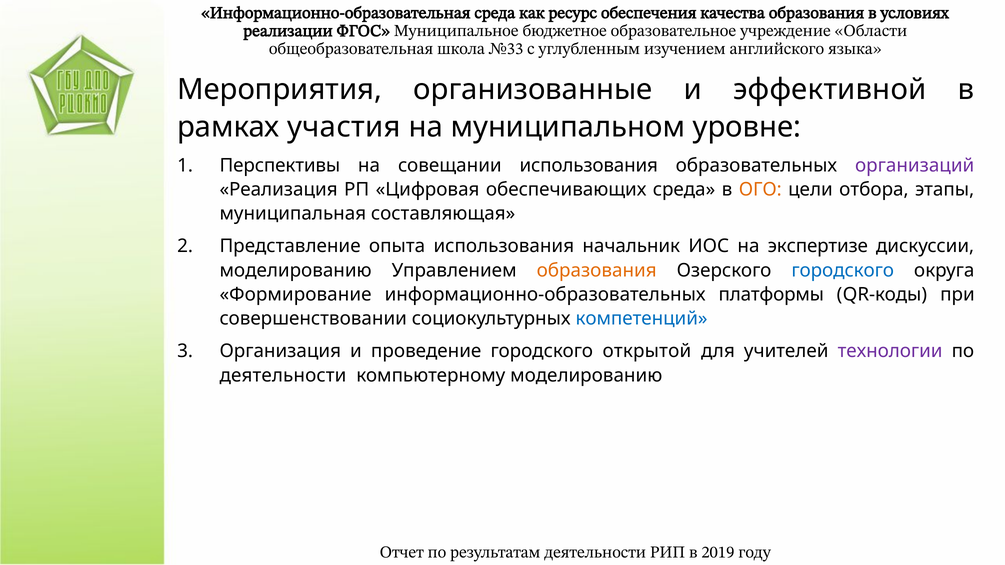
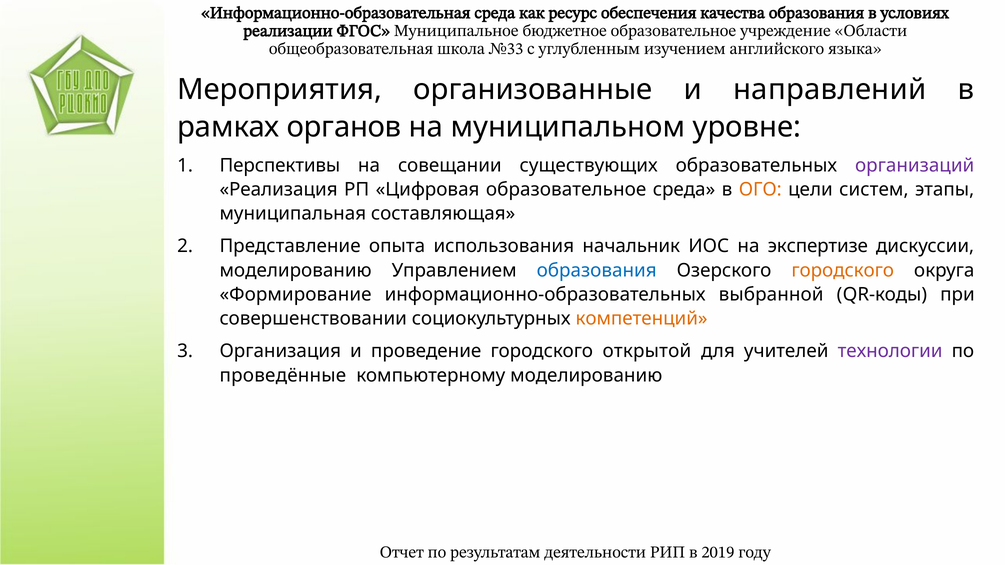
эффективной: эффективной -> направлений (830, 90)
участия: участия -> органов (344, 127)
совещании использования: использования -> существующих (589, 165)
Цифровая обеспечивающих: обеспечивающих -> образовательное (566, 190)
отбора: отбора -> систем (874, 190)
образования colour: orange -> blue (597, 271)
городского colour: blue -> orange (843, 271)
платформы: платформы -> выбранной (771, 295)
компетенций colour: blue -> orange (641, 319)
деятельности: деятельности -> проведённые (283, 376)
